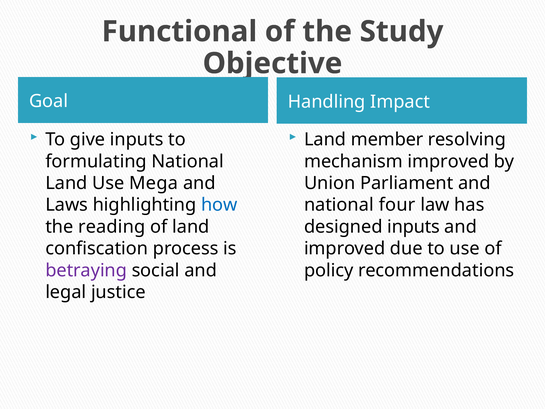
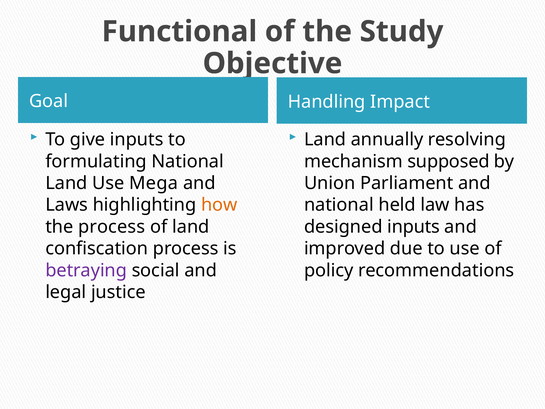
member: member -> annually (387, 139)
mechanism improved: improved -> supposed (449, 161)
how colour: blue -> orange (219, 205)
four: four -> held (397, 205)
the reading: reading -> process (112, 227)
